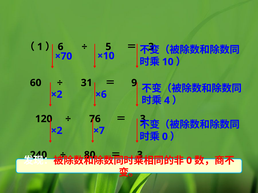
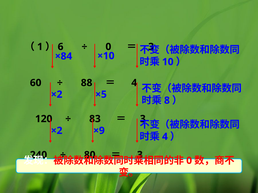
5: 5 -> 0 (108, 47)
×70: ×70 -> ×84 (64, 56)
31: 31 -> 88 (87, 83)
9: 9 -> 4 (134, 83)
×6: ×6 -> ×5 (101, 95)
4: 4 -> 8 (167, 101)
76: 76 -> 83 (95, 119)
×7: ×7 -> ×9 (99, 131)
0: 0 -> 4 (165, 137)
